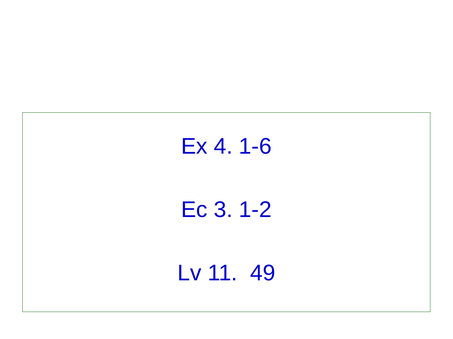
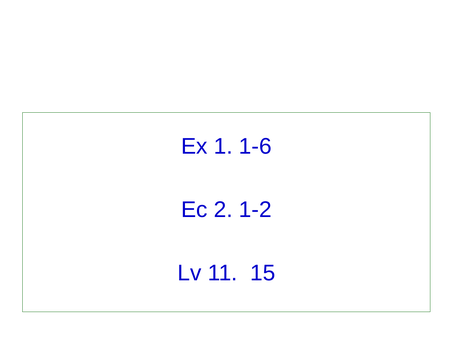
4: 4 -> 1 (223, 147)
3: 3 -> 2 (223, 210)
49: 49 -> 15 (263, 274)
